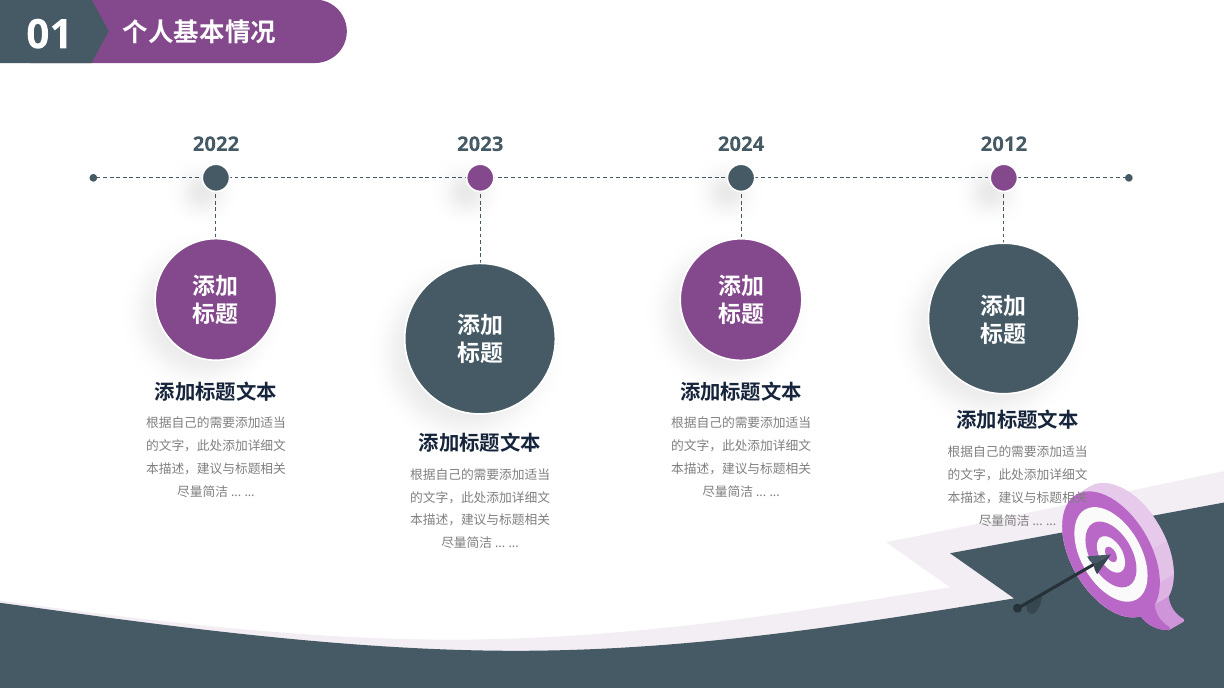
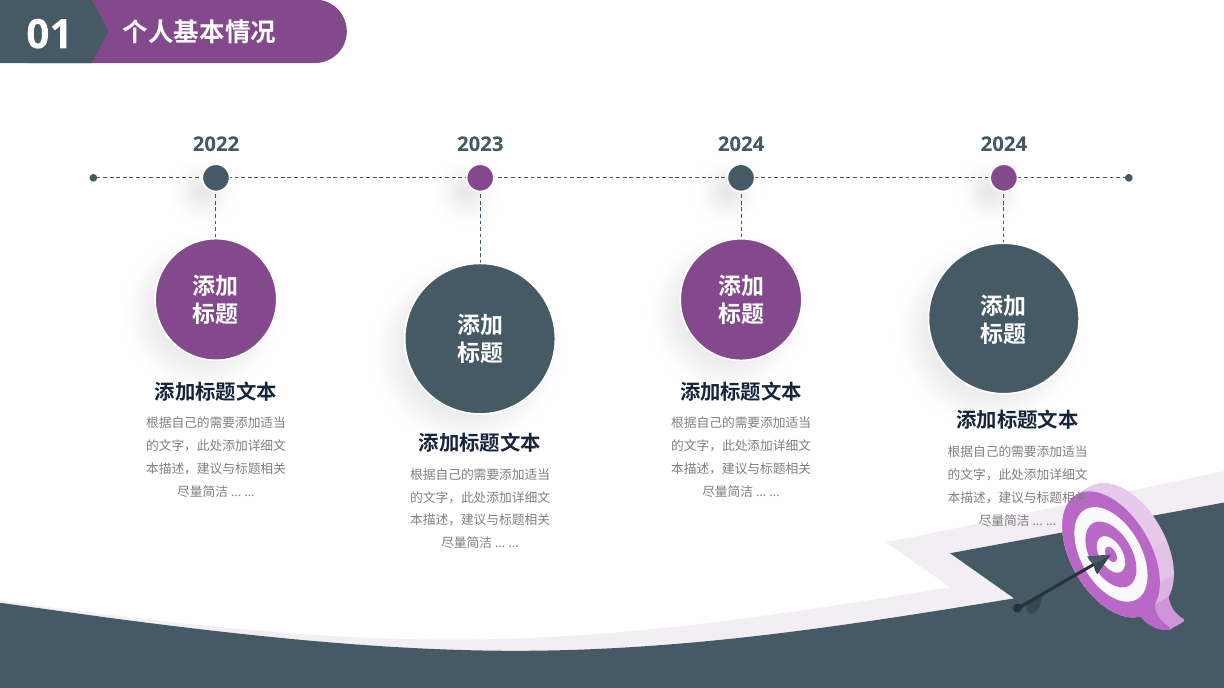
2023 2012: 2012 -> 2024 (1004, 144)
